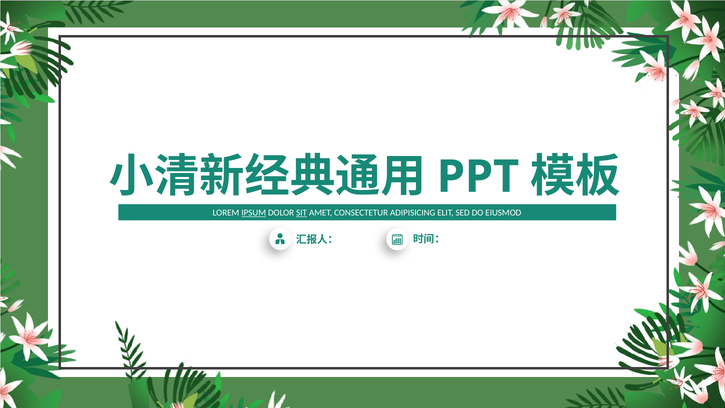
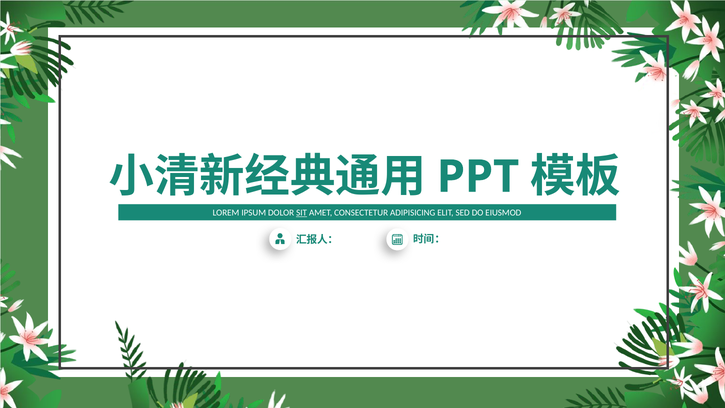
IPSUM underline: present -> none (254, 213)
